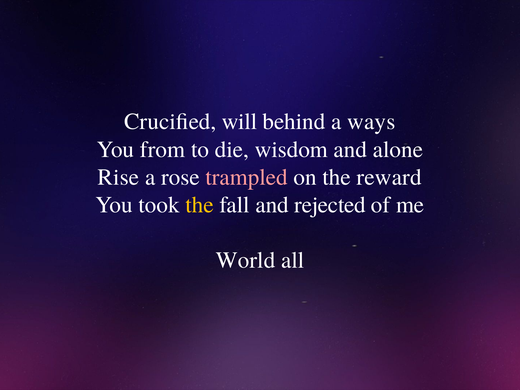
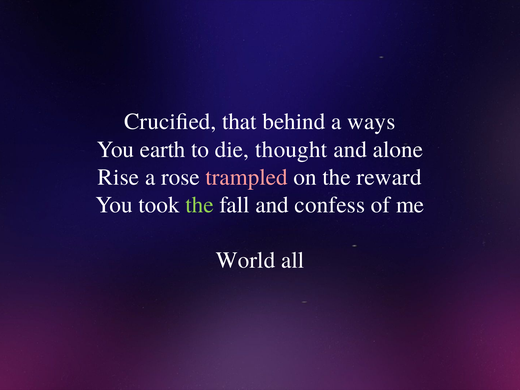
will: will -> that (239, 122)
from: from -> earth (163, 149)
wisdom: wisdom -> thought (291, 149)
the colour: yellow -> light green (199, 205)
rejected: rejected -> confess (330, 205)
